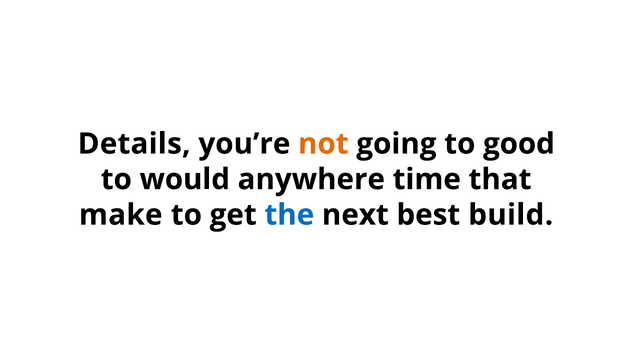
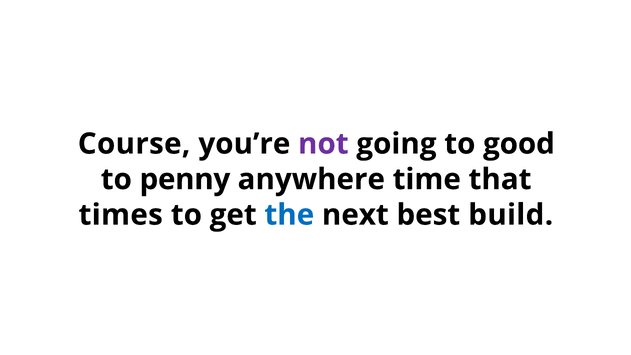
Details: Details -> Course (134, 144)
not colour: orange -> purple (323, 144)
would: would -> penny (185, 179)
make: make -> times (121, 215)
